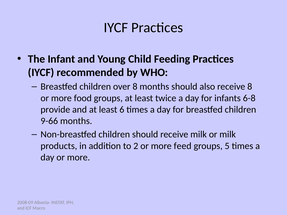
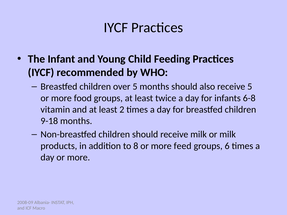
over 8: 8 -> 5 (135, 87)
receive 8: 8 -> 5 (250, 87)
provide: provide -> vitamin (55, 110)
6: 6 -> 2 (122, 110)
9-66: 9-66 -> 9-18 (49, 121)
2: 2 -> 8 (136, 146)
5: 5 -> 6 (227, 146)
